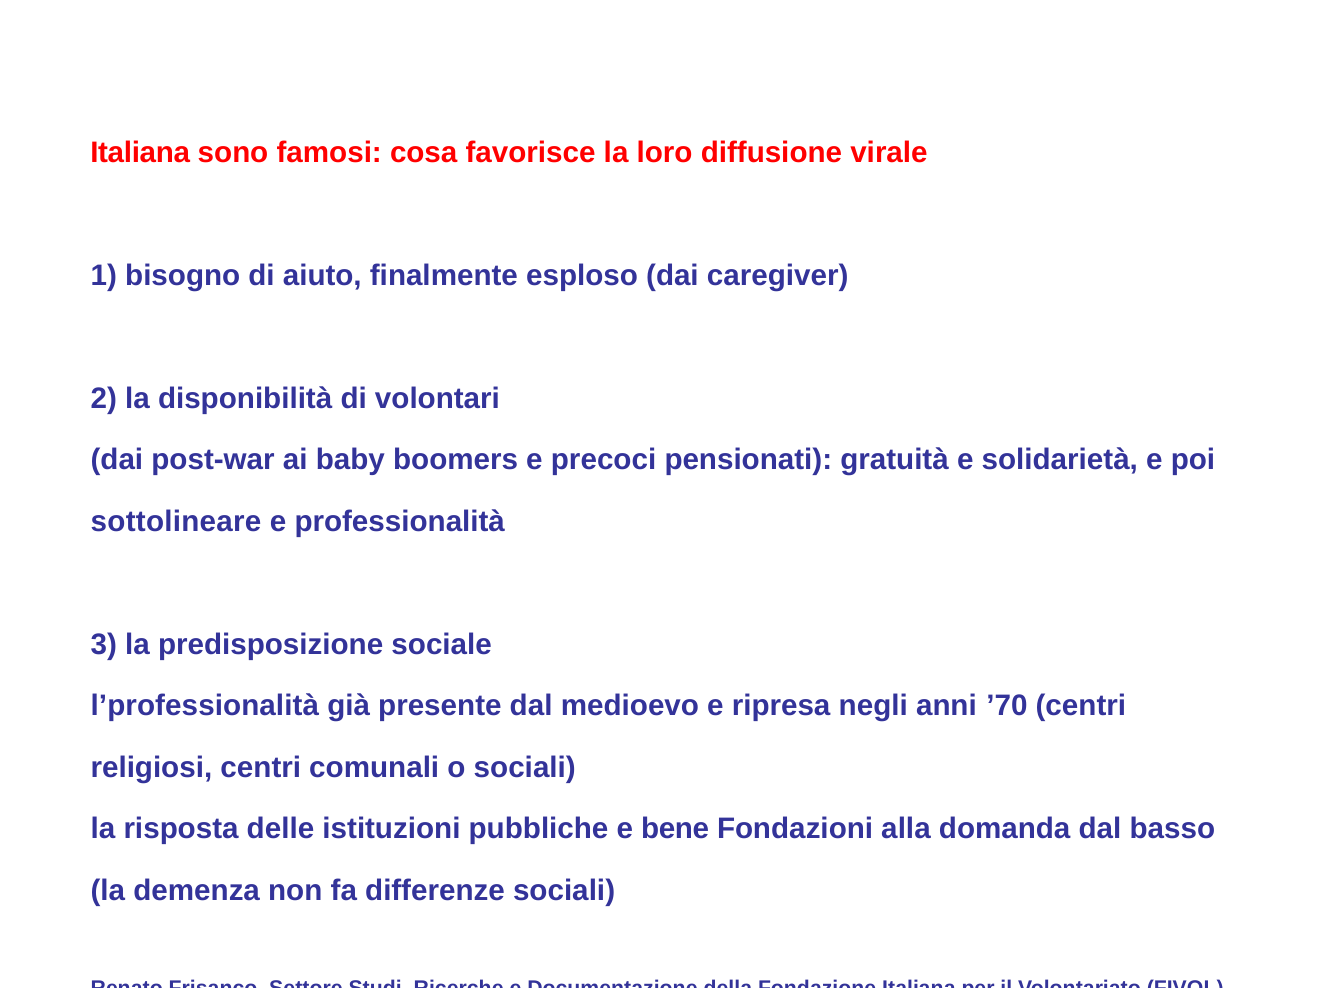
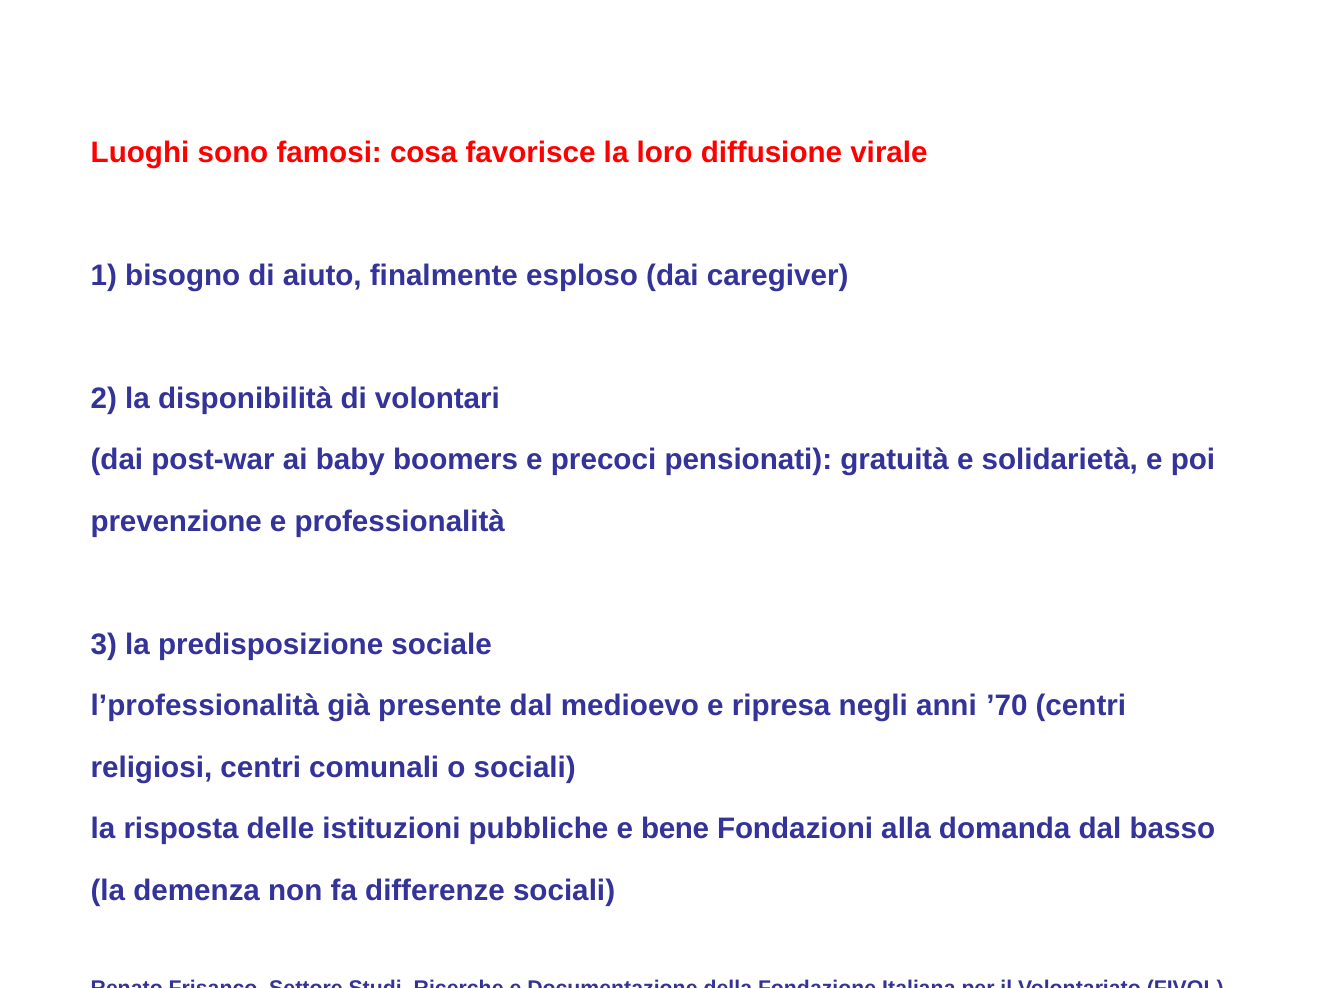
Italiana: Italiana -> Luoghi (140, 152)
sottolineare: sottolineare -> prevenzione (176, 521)
